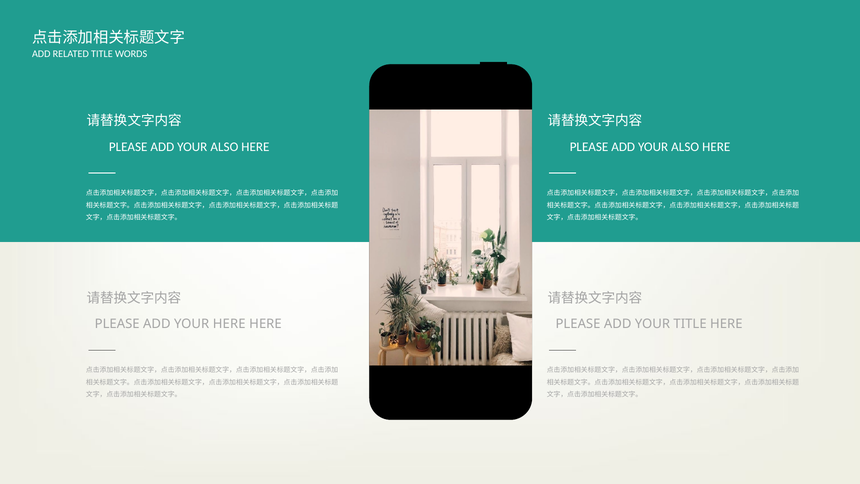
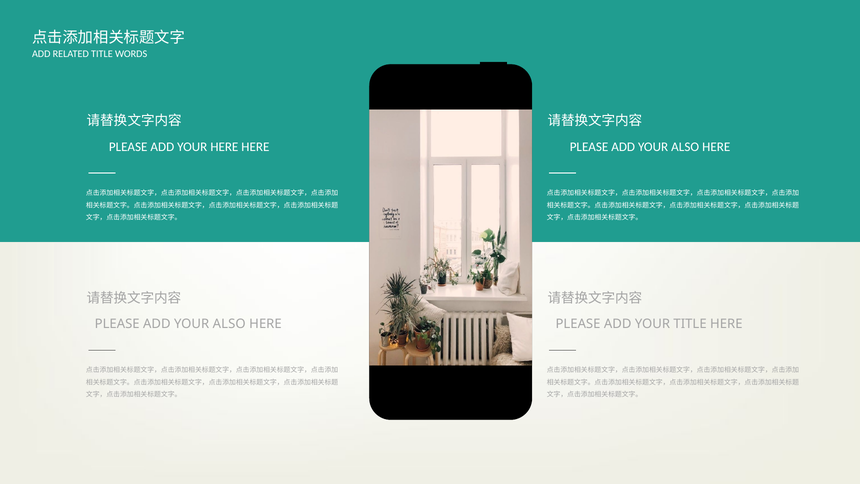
ALSO: ALSO -> HERE (224, 147)
HERE: HERE -> ALSO (229, 324)
